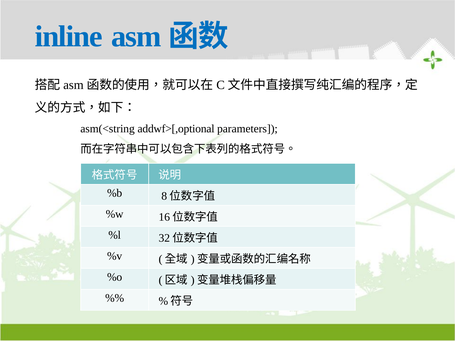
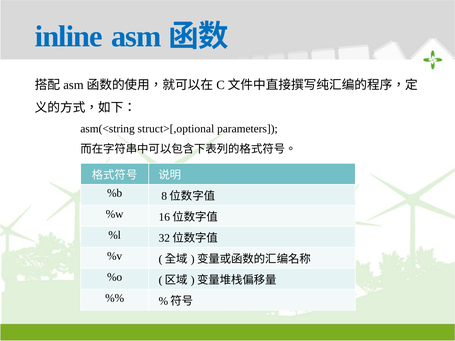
addwf>[,optional: addwf>[,optional -> struct>[,optional (176, 129)
